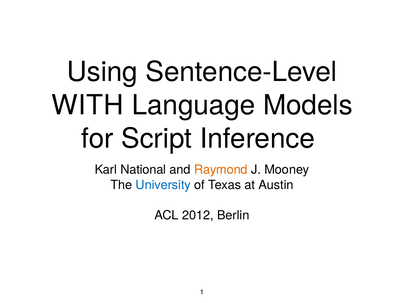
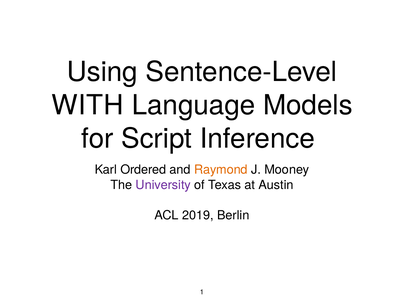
National: National -> Ordered (143, 170)
University colour: blue -> purple (163, 185)
2012: 2012 -> 2019 (198, 215)
